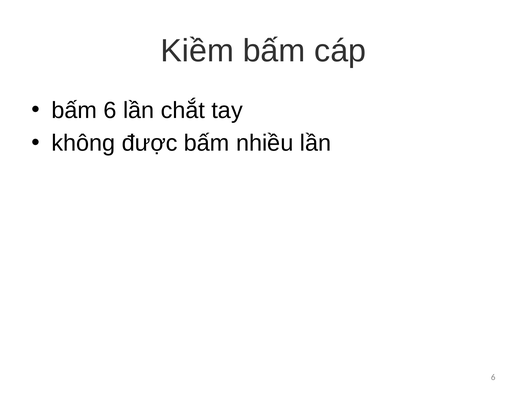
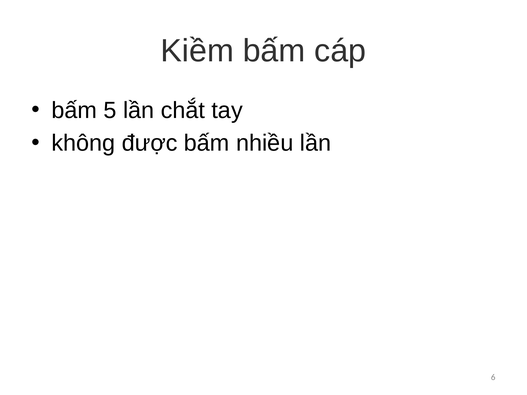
bấm 6: 6 -> 5 (110, 111)
